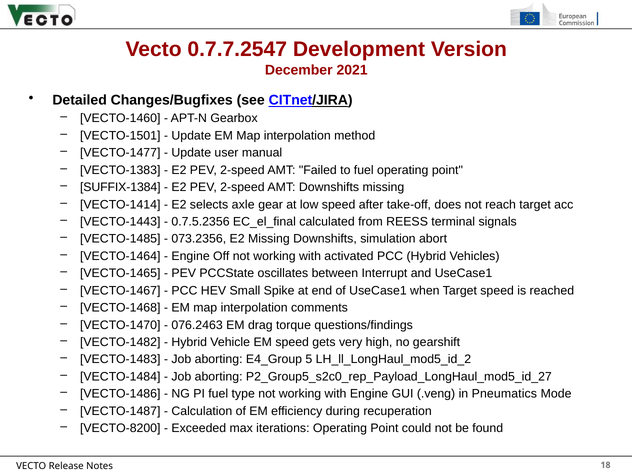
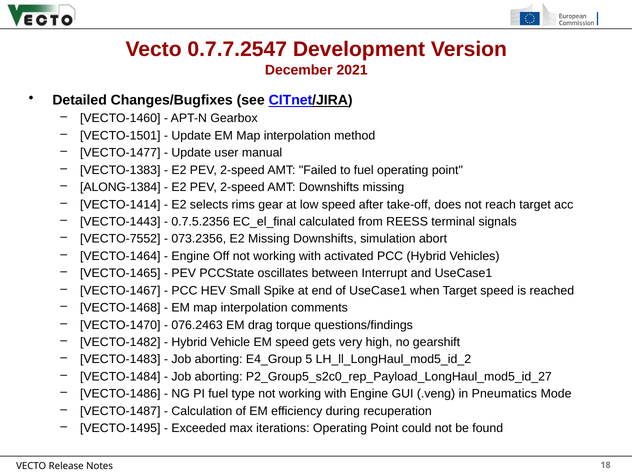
SUFFIX-1384: SUFFIX-1384 -> ALONG-1384 (120, 187)
axle: axle -> rims (243, 204)
VECTO-1485: VECTO-1485 -> VECTO-7552 (120, 239)
VECTO-8200: VECTO-8200 -> VECTO-1495 (120, 428)
